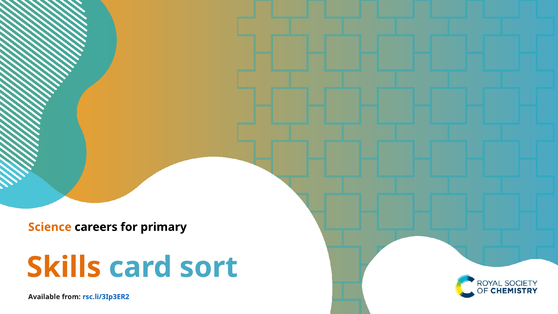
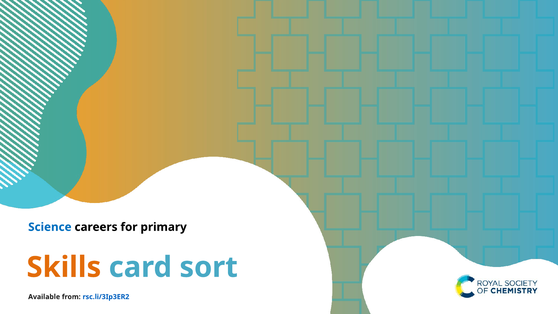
Science colour: orange -> blue (50, 227)
